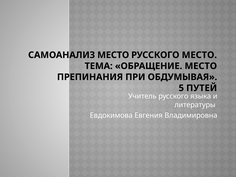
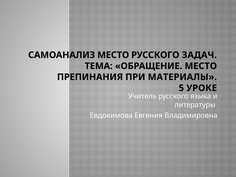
РУССКОГО МЕСТО: МЕСТО -> ЗАДАЧ (199, 55)
ОБДУМЫВАЯ: ОБДУМЫВАЯ -> МАТЕРИАЛЫ (182, 77)
ПУТЕЙ: ПУТЕЙ -> УРОКЕ (202, 88)
